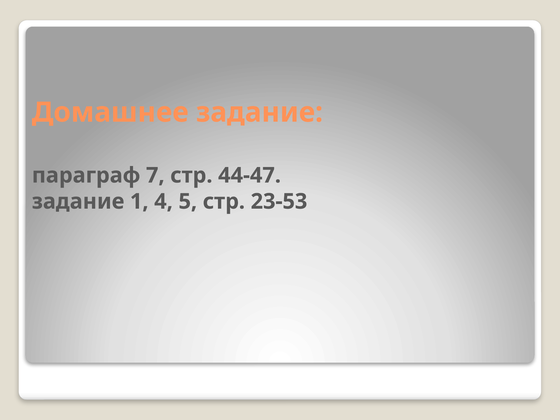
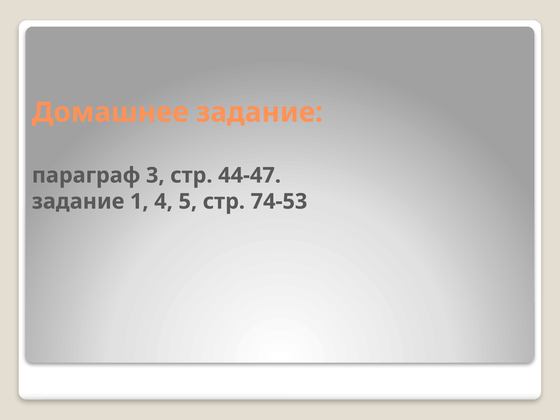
7: 7 -> 3 (155, 175)
23-53: 23-53 -> 74-53 (279, 201)
